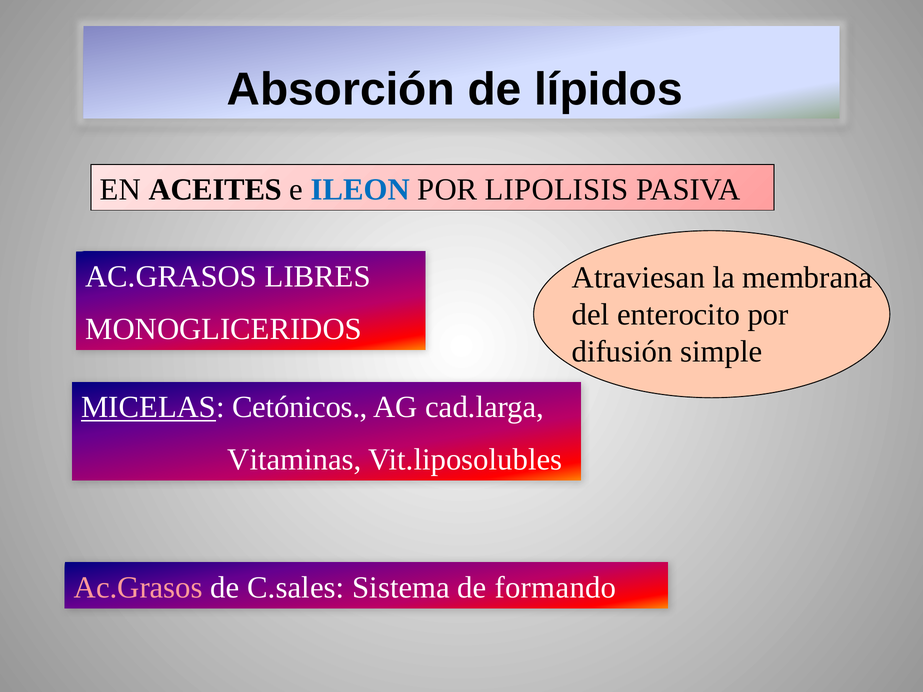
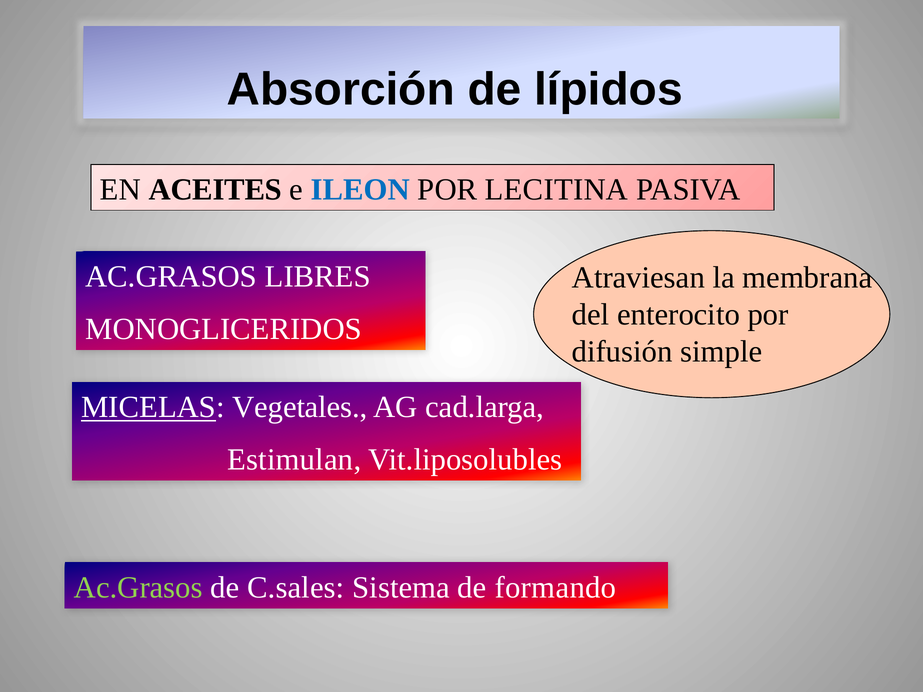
LIPOLISIS: LIPOLISIS -> LECITINA (557, 190)
Cetónicos: Cetónicos -> Vegetales (300, 407)
Vitaminas: Vitaminas -> Estimulan (294, 460)
Ac.Grasos colour: pink -> light green (138, 588)
